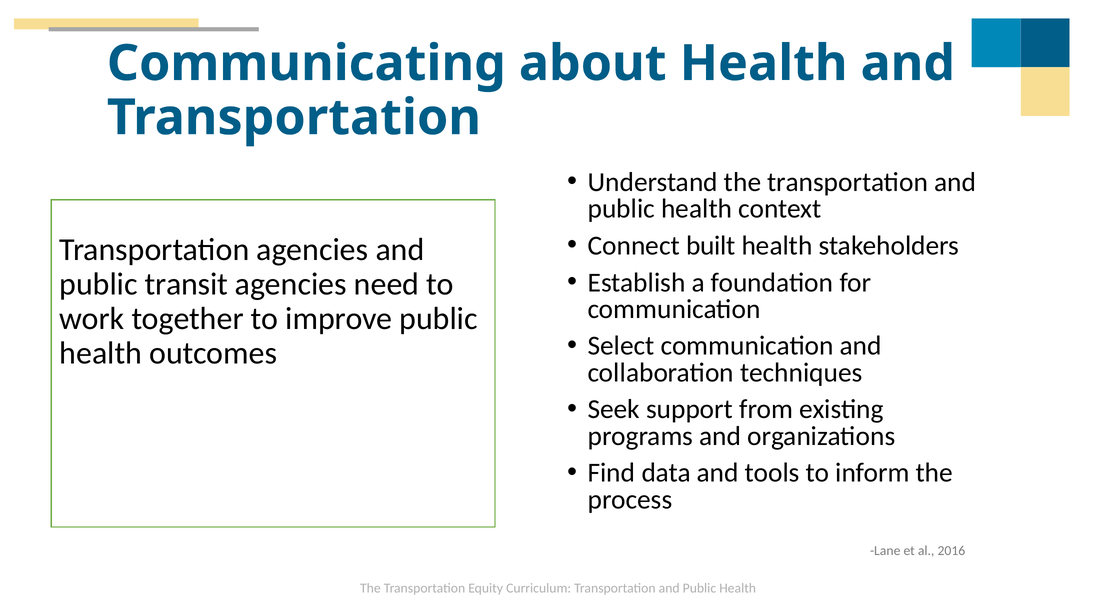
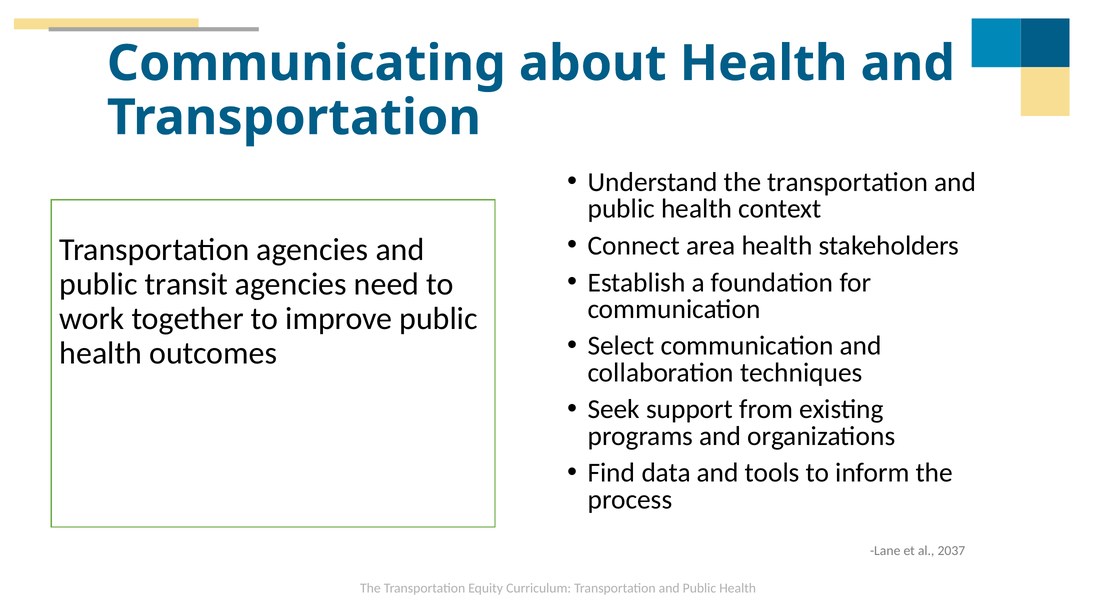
built: built -> area (711, 246)
2016: 2016 -> 2037 (951, 551)
